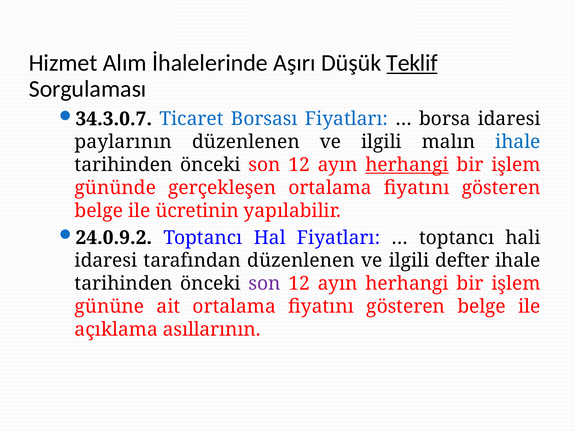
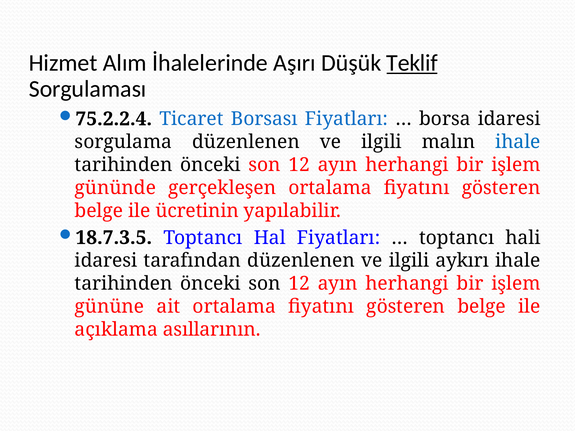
34.3.0.7: 34.3.0.7 -> 75.2.2.4 (114, 119)
paylarının: paylarının -> sorgulama (123, 142)
herhangi underline: present -> none (407, 165)
24.0.9.2: 24.0.9.2 -> 18.7.3.5 (114, 238)
defter: defter -> aykırı (462, 261)
son colour: purple -> black (265, 284)
